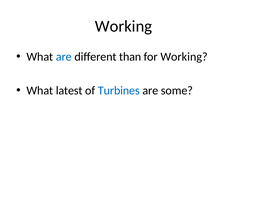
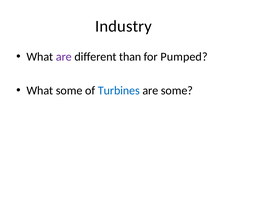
Working: Working -> Industry (123, 26)
are colour: blue -> purple (64, 57)
for Working: Working -> Pumped (184, 57)
What latest: latest -> some (69, 91)
